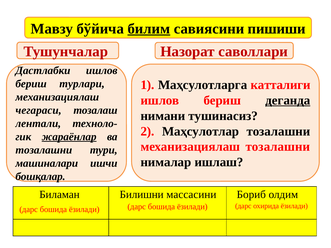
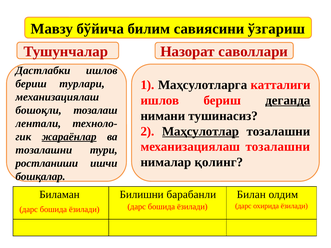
билим underline: present -> none (149, 29)
пишиши: пишиши -> ўзгариш (277, 29)
чегараси: чегараси -> бошоқли (39, 110)
Маҳсулотлар underline: none -> present (201, 131)
ишлаш: ишлаш -> қолинг (219, 162)
машиналари: машиналари -> ростланиши (47, 163)
массасини: массасини -> барабанли (191, 195)
Бориб: Бориб -> Билан (251, 195)
